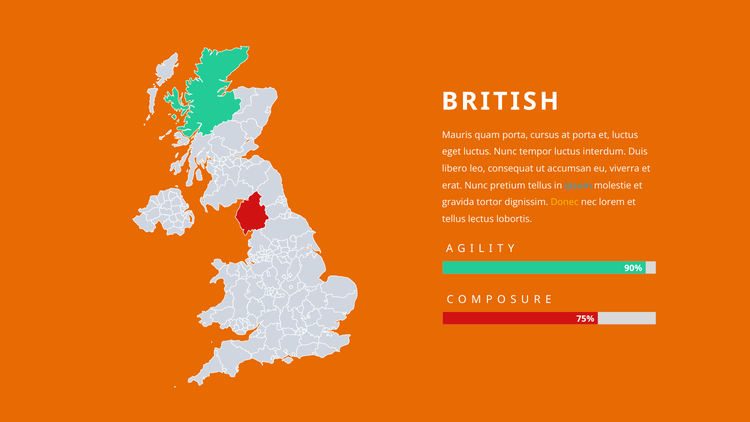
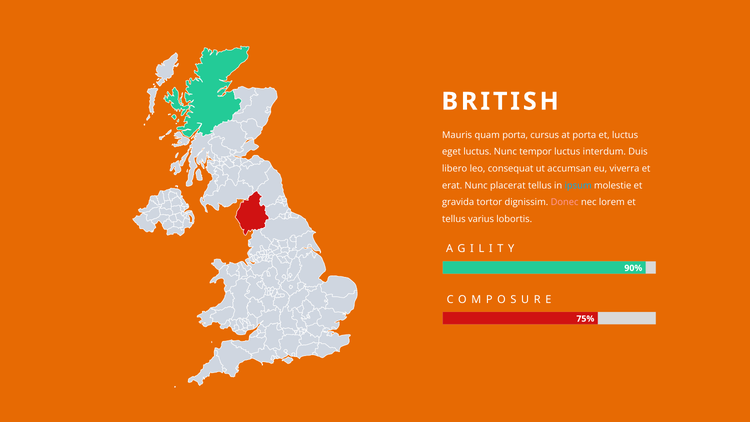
pretium: pretium -> placerat (508, 185)
Donec colour: yellow -> pink (565, 202)
lectus: lectus -> varius (481, 219)
